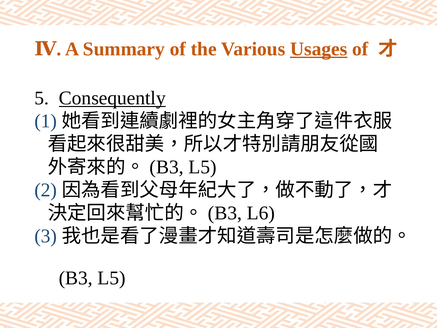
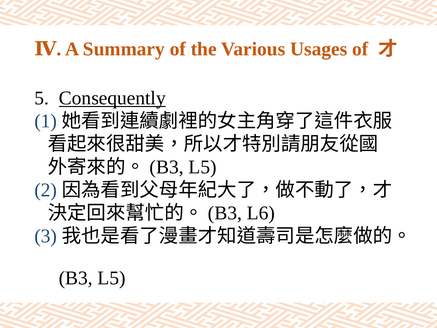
Usages underline: present -> none (319, 49)
